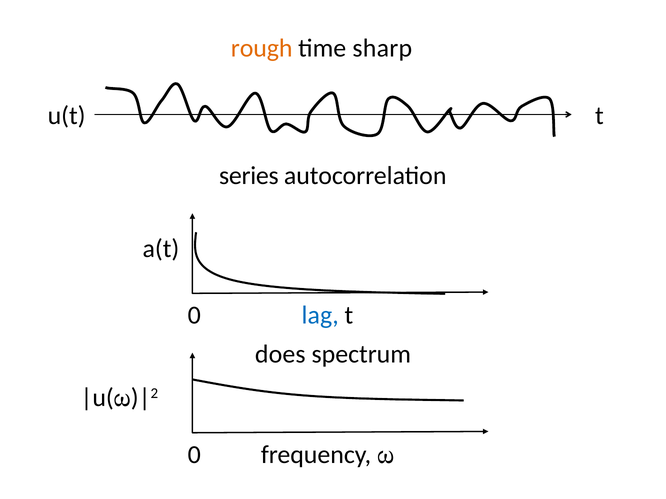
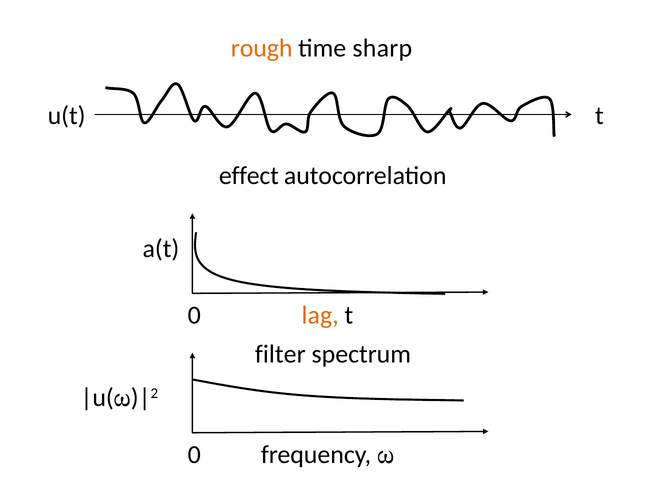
series: series -> effect (249, 176)
lag colour: blue -> orange (320, 316)
does: does -> filter (280, 354)
